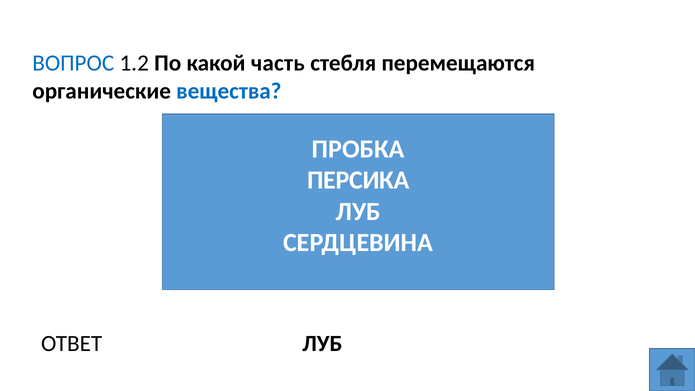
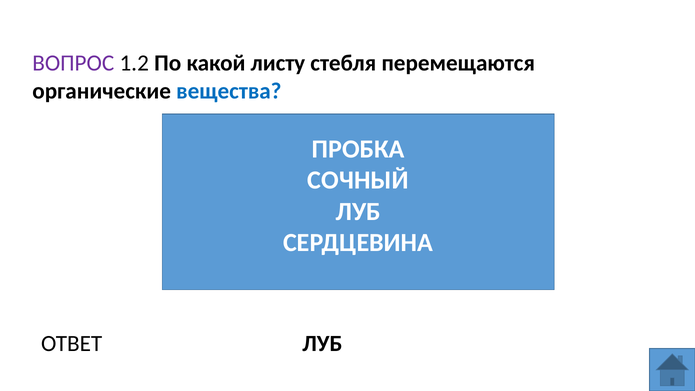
ВОПРОС colour: blue -> purple (73, 63)
часть: часть -> листу (278, 63)
ПЕРСИКА: ПЕРСИКА -> СОЧНЫЙ (358, 180)
